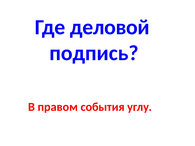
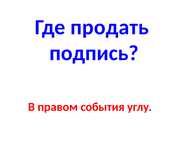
деловой: деловой -> продать (110, 27)
